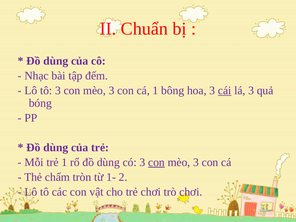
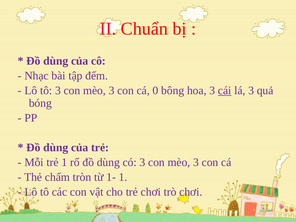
cá 1: 1 -> 0 (155, 91)
con underline: present -> none (156, 162)
1- 2: 2 -> 1 (123, 177)
